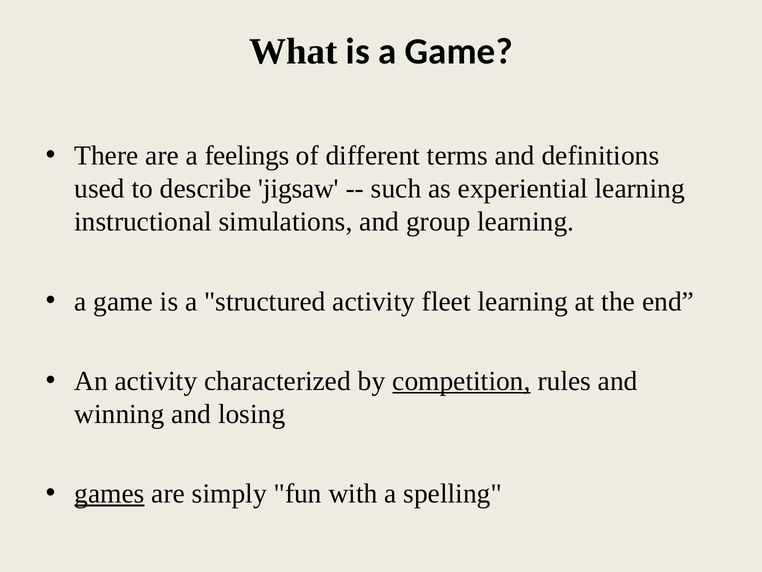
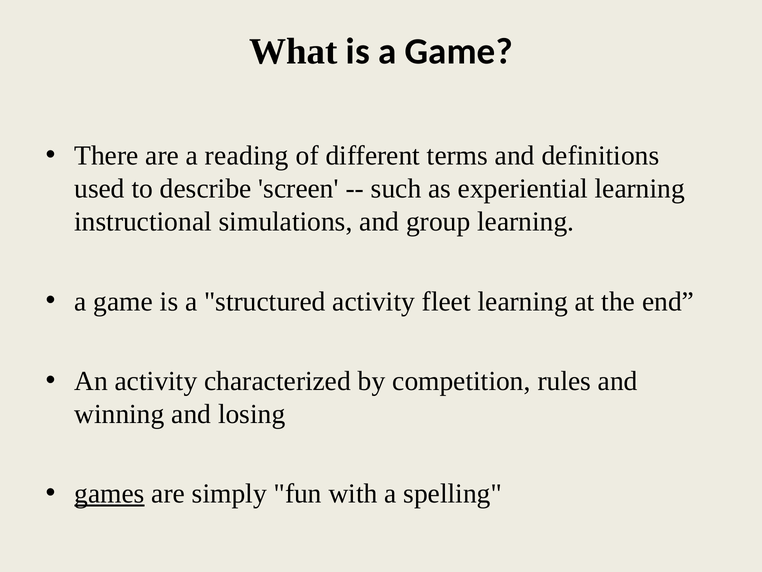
feelings: feelings -> reading (247, 156)
jigsaw: jigsaw -> screen (299, 189)
competition underline: present -> none (461, 381)
